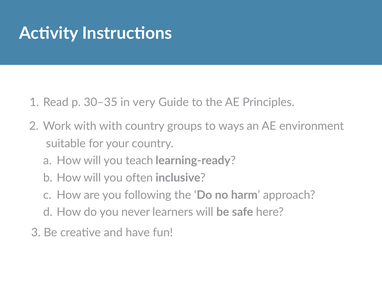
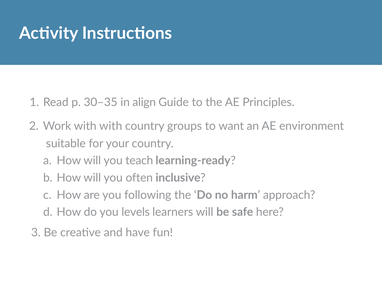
very: very -> align (144, 102)
ways: ways -> want (231, 126)
never: never -> levels (136, 212)
